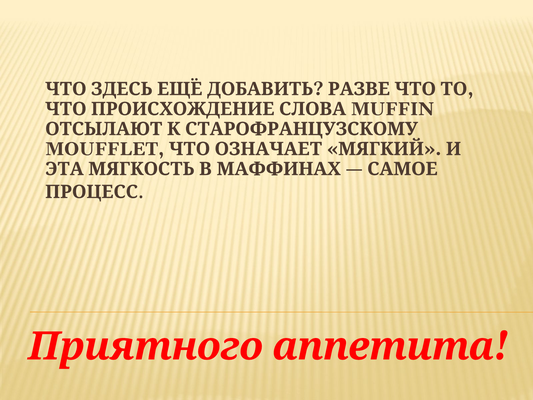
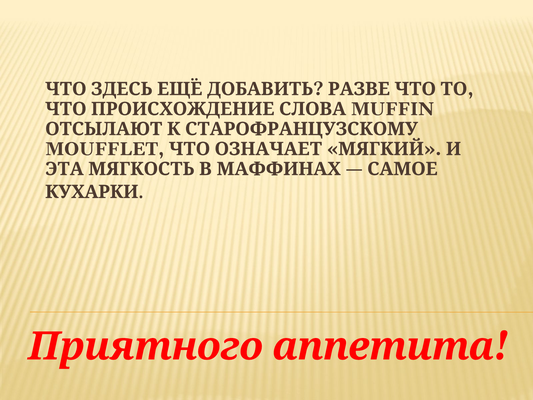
ПРОЦЕСС: ПРОЦЕСС -> КУХАРКИ (92, 192)
